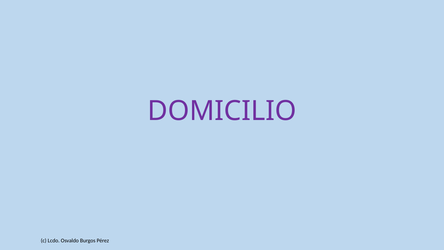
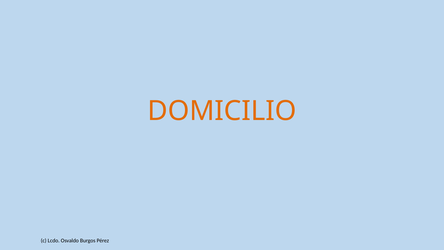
DOMICILIO colour: purple -> orange (222, 111)
